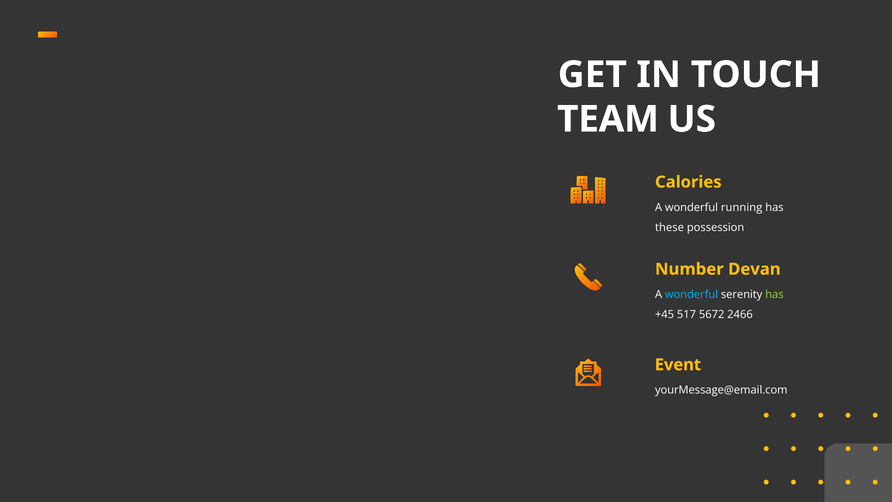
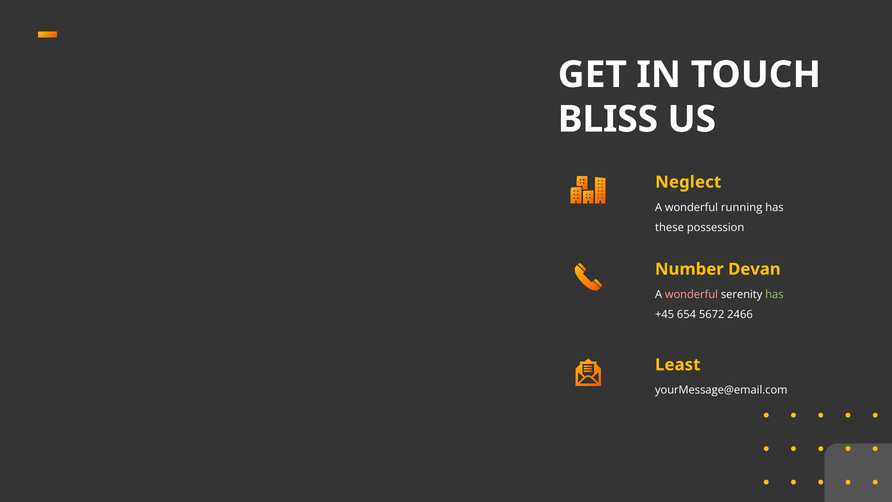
TEAM: TEAM -> BLISS (608, 119)
Calories: Calories -> Neglect (688, 182)
wonderful colour: light blue -> pink (691, 295)
517: 517 -> 654 (686, 315)
Event: Event -> Least (678, 365)
